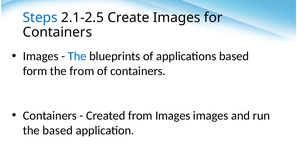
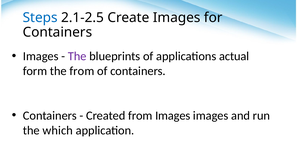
The colour: blue -> purple (77, 56)
applications based: based -> actual (234, 56)
the based: based -> which (58, 130)
